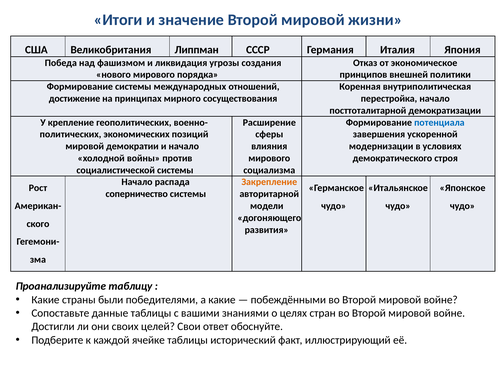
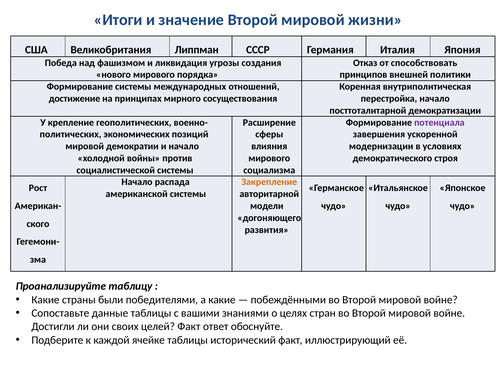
экономическое: экономическое -> способствовать (424, 63)
потенциала colour: blue -> purple (439, 122)
соперничество: соперничество -> американской (137, 194)
целей Свои: Свои -> Факт (189, 327)
